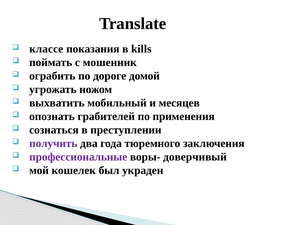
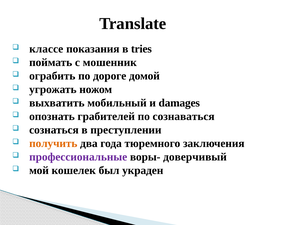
kills: kills -> tries (141, 49)
месяцев: месяцев -> damages (179, 103)
применения: применения -> сознаваться (184, 116)
получить colour: purple -> orange (53, 143)
